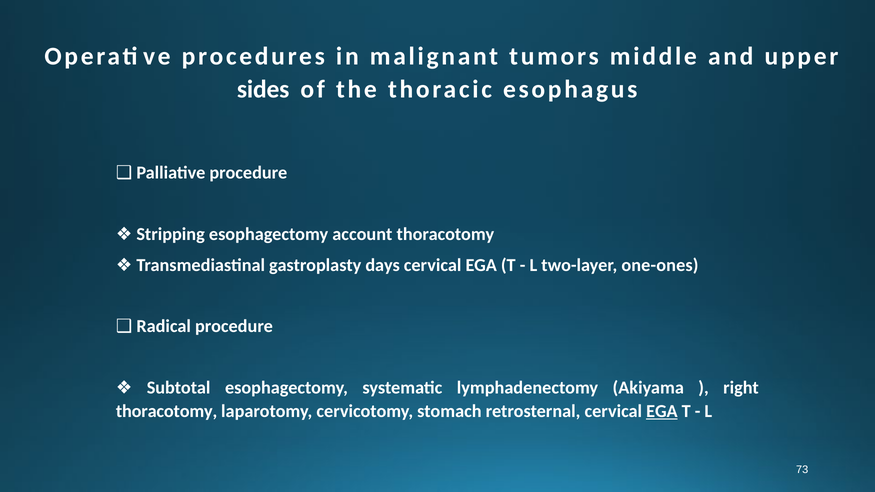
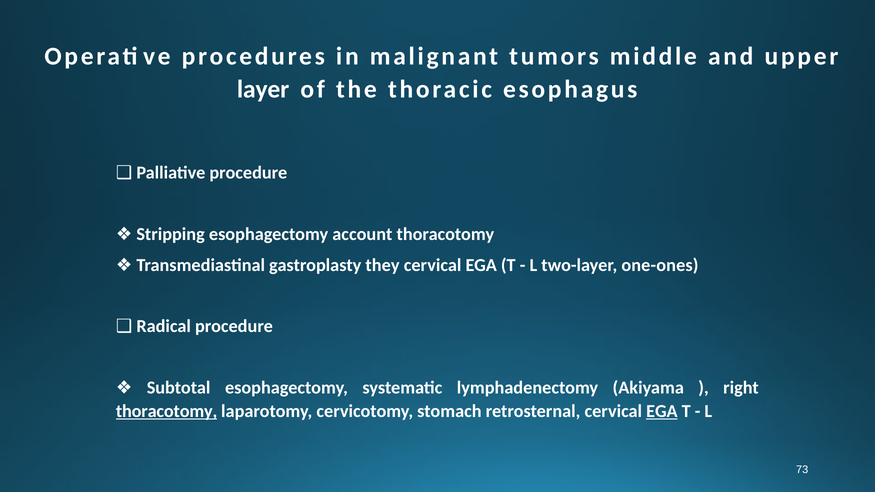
sides: sides -> layer (263, 89)
days: days -> they (383, 265)
thoracotomy underline: none -> present (167, 411)
